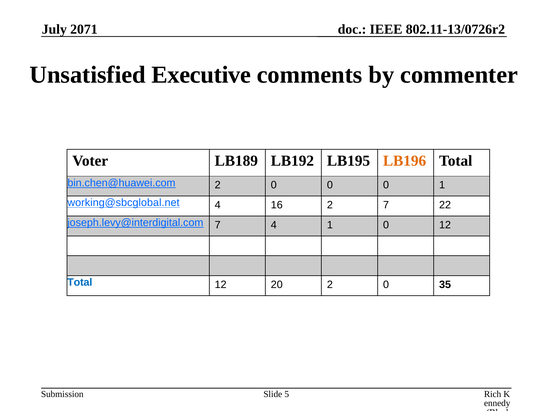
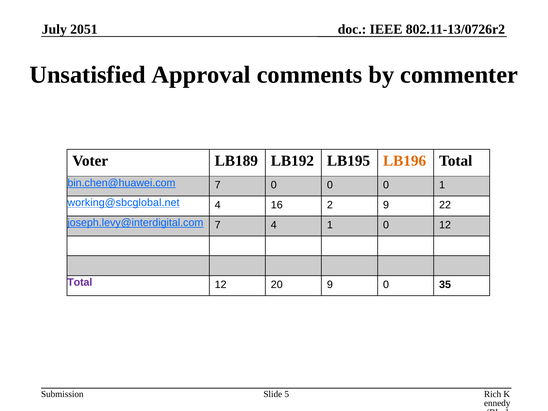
2071: 2071 -> 2051 (84, 29)
Executive: Executive -> Approval (201, 75)
bin.chen@huawei.com 2: 2 -> 7 (218, 185)
2 7: 7 -> 9 (386, 205)
Total colour: blue -> purple (80, 282)
20 2: 2 -> 9 (330, 285)
